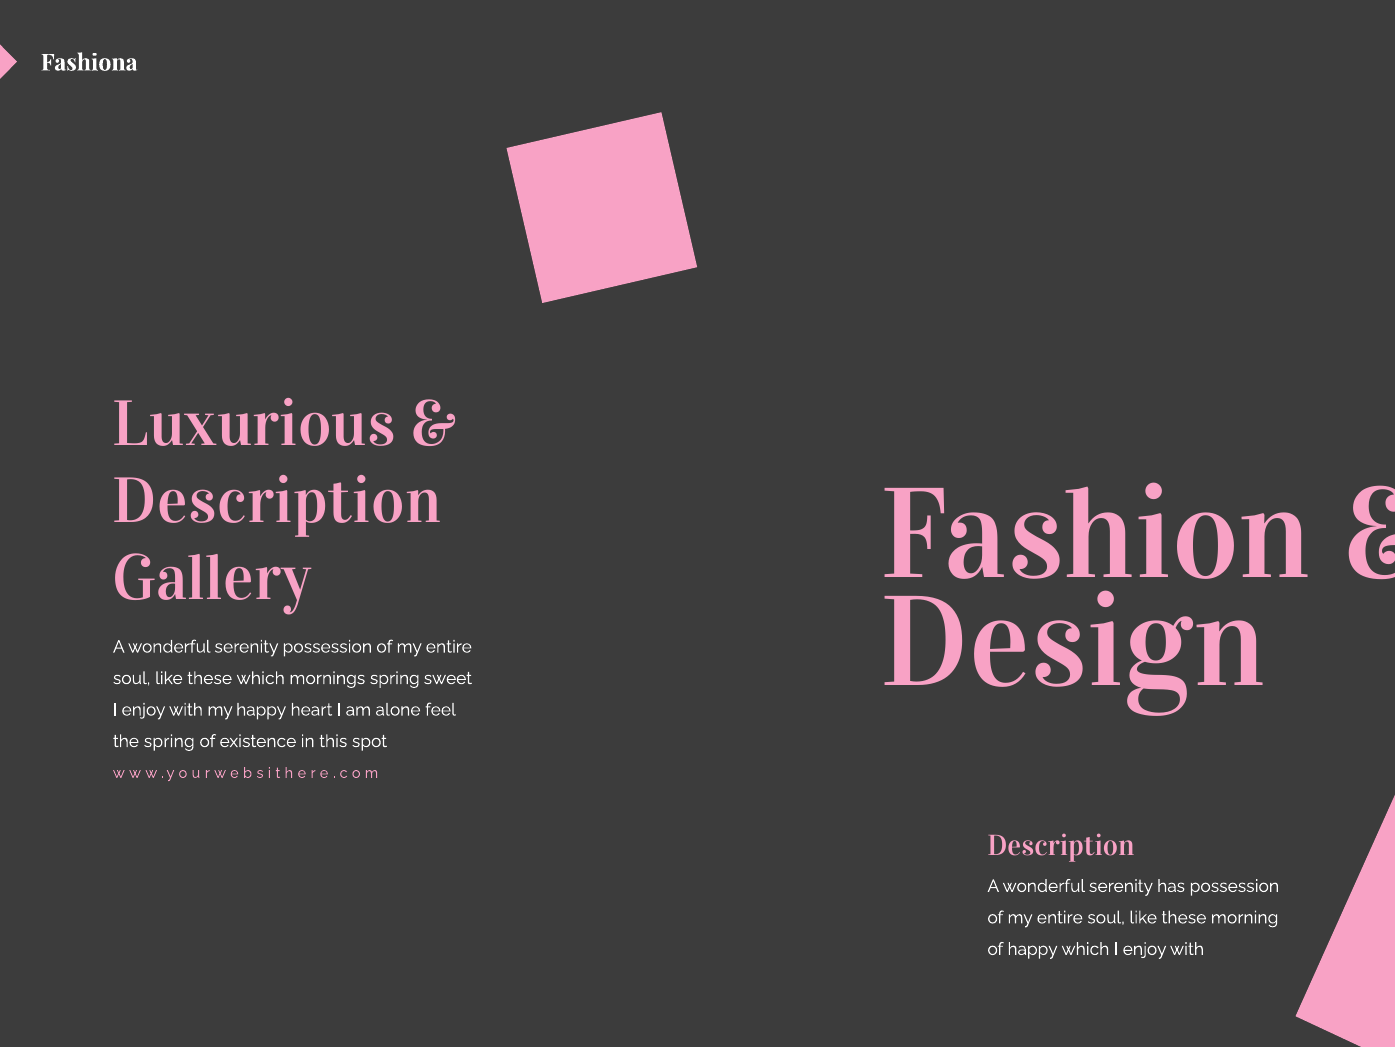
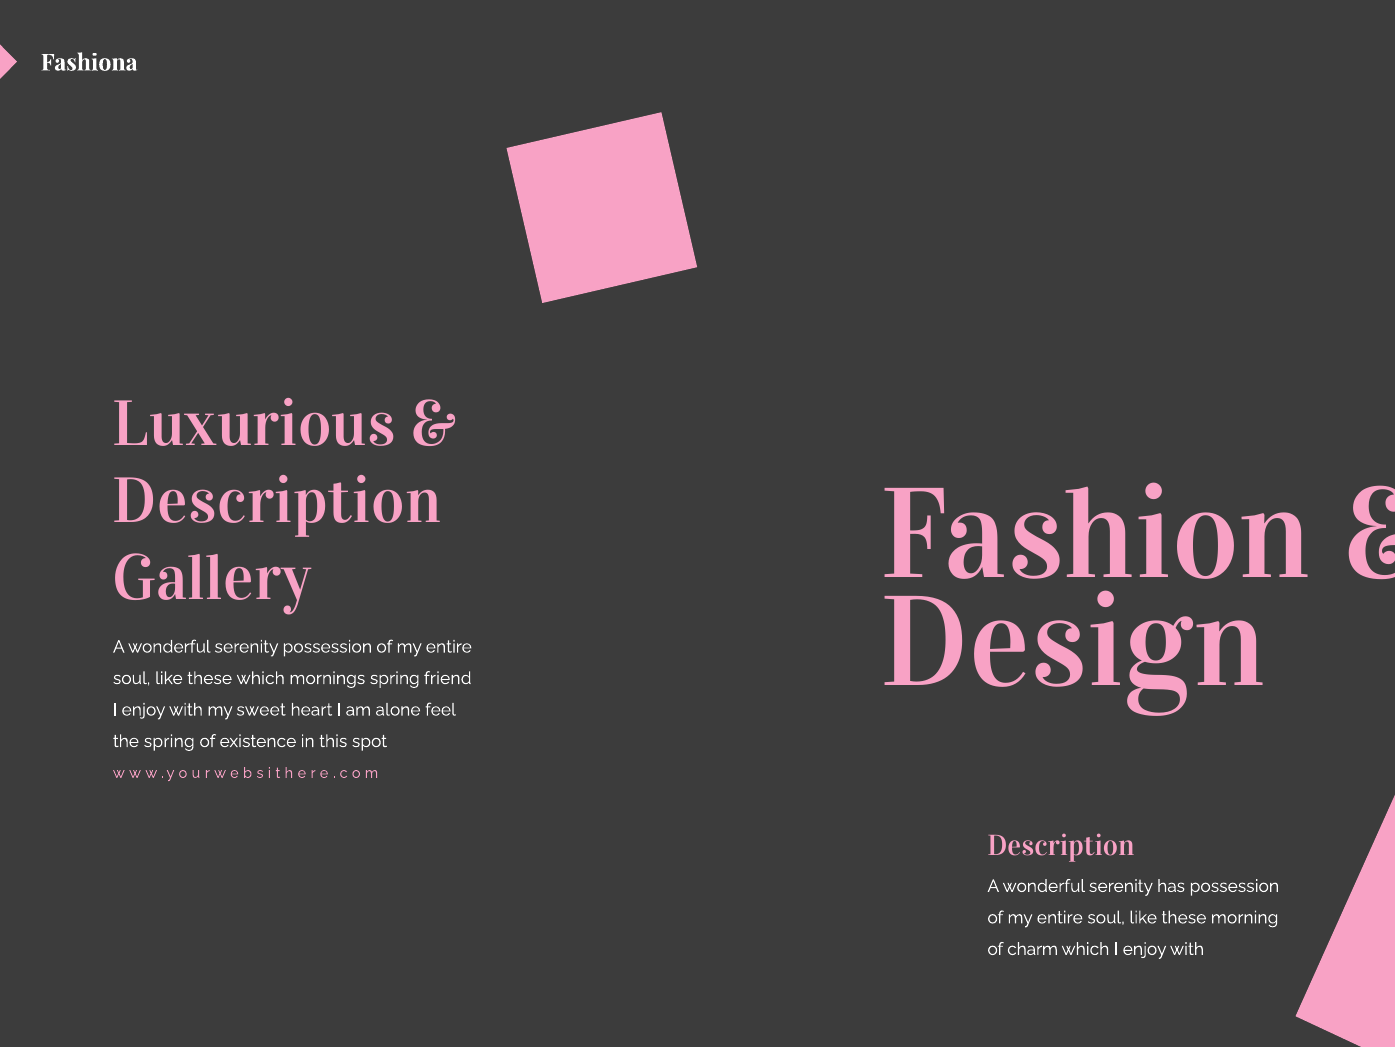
sweet: sweet -> friend (448, 678)
my happy: happy -> sweet (261, 709)
of happy: happy -> charm (1033, 948)
